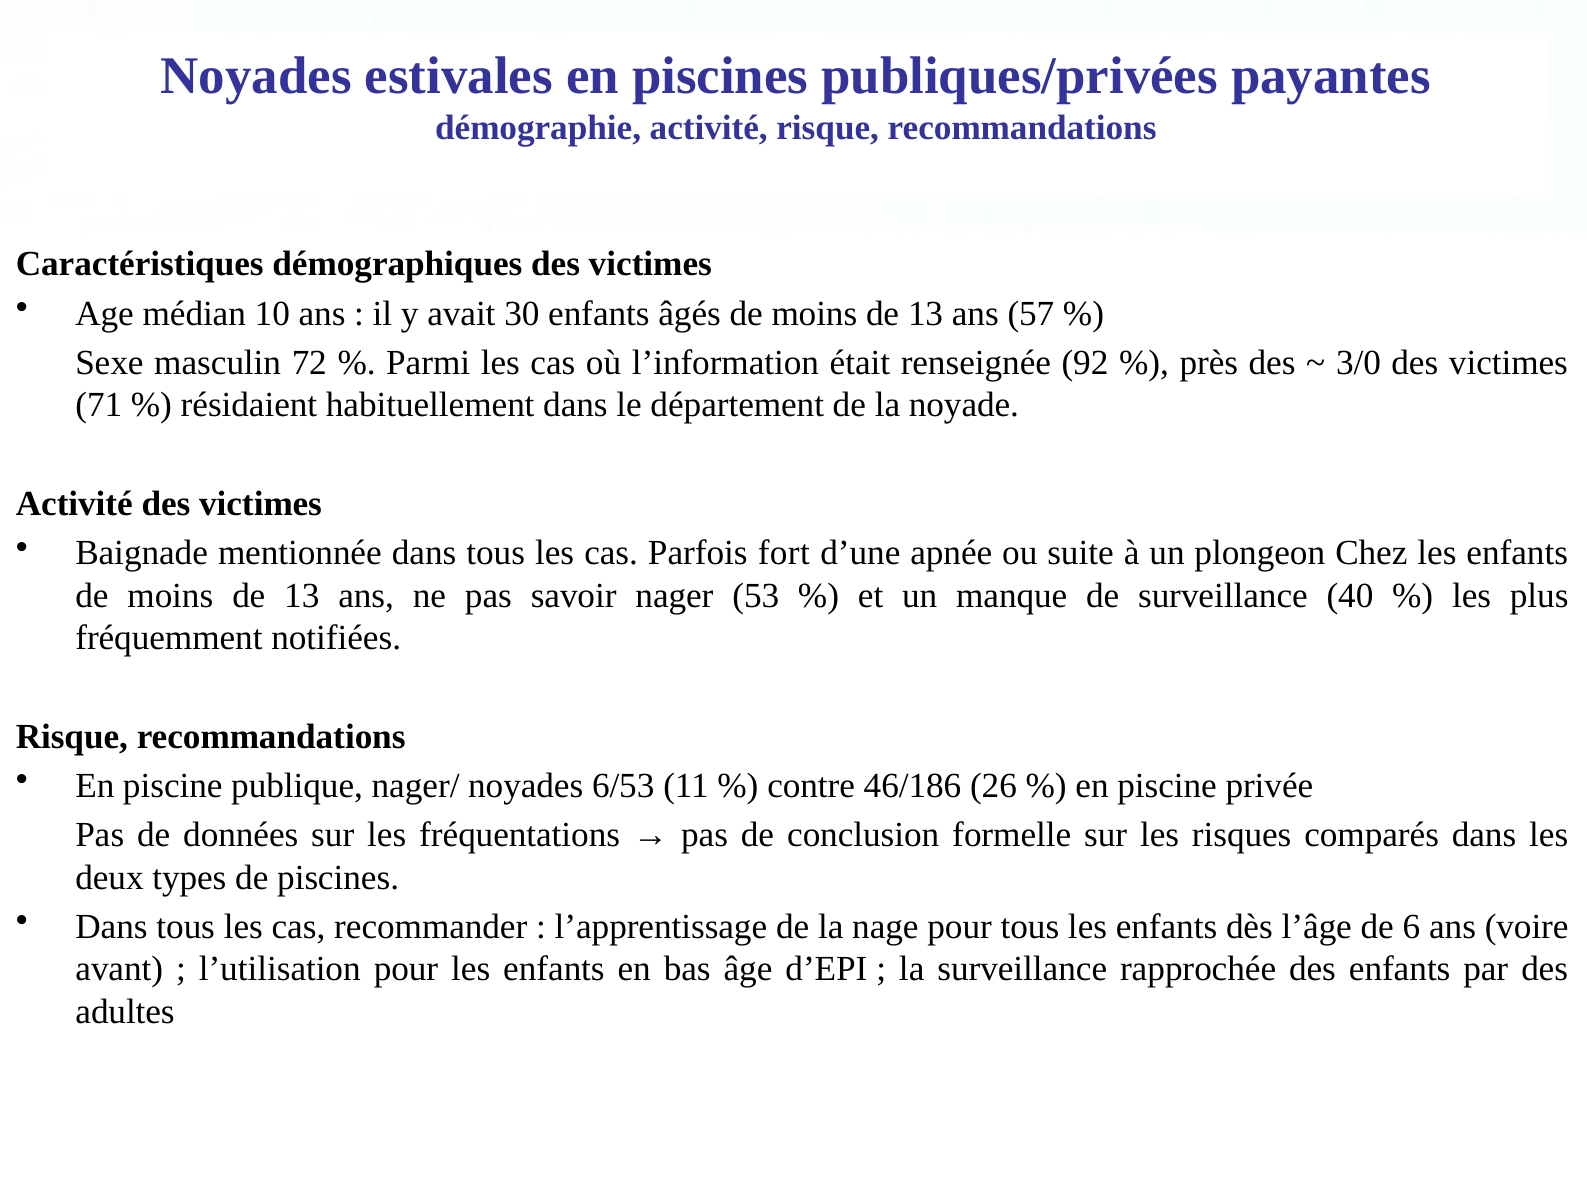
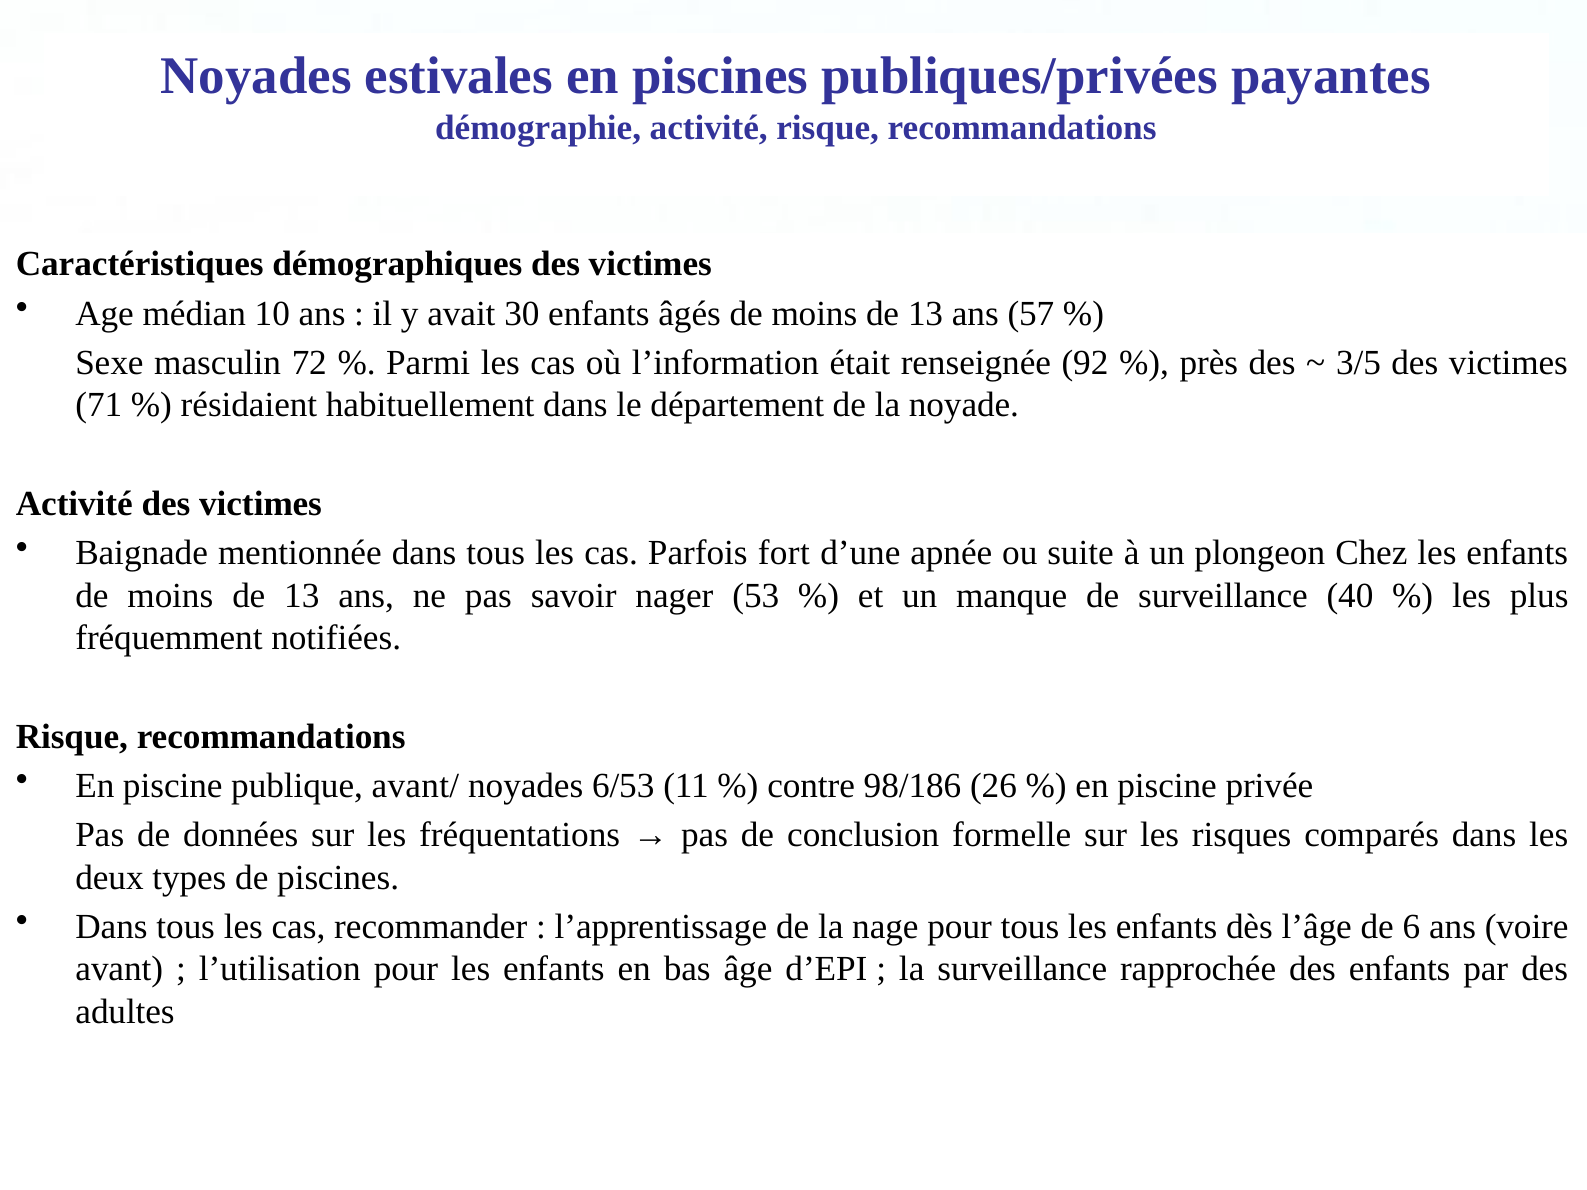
3/0: 3/0 -> 3/5 (1358, 363)
nager/: nager/ -> avant/ (415, 786)
46/186: 46/186 -> 98/186 (913, 786)
